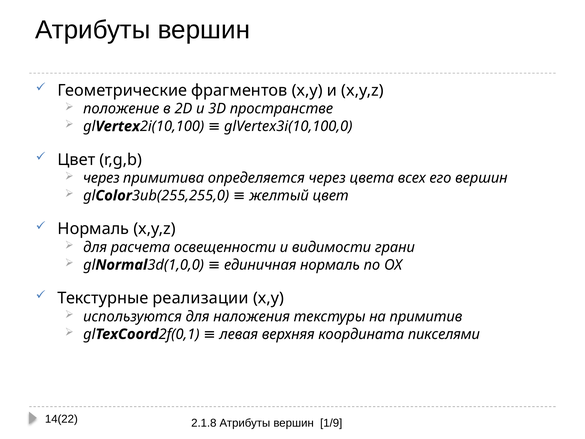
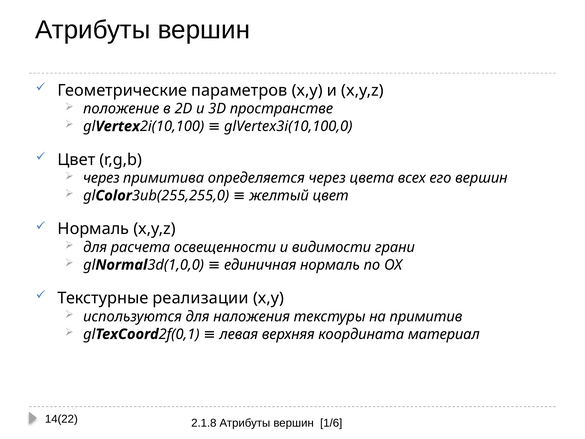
фрагментов: фрагментов -> параметров (239, 90)
пикселями: пикселями -> материал (444, 334)
1/9: 1/9 -> 1/6 (331, 423)
